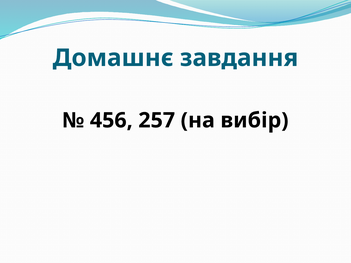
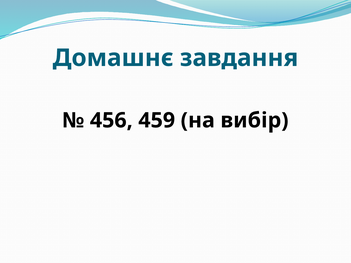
257: 257 -> 459 (157, 120)
